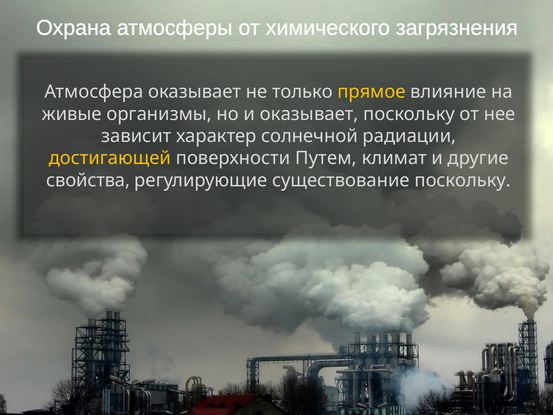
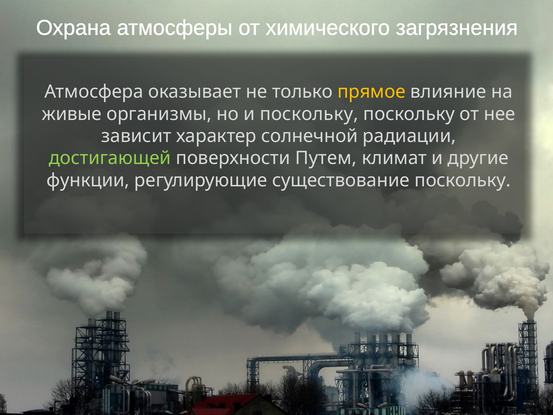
и оказывает: оказывает -> поскольку (309, 114)
достигающей colour: yellow -> light green (110, 158)
свойства: свойства -> функции (88, 180)
